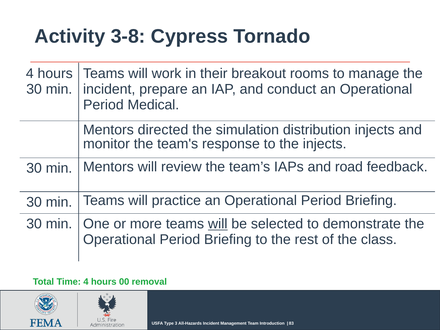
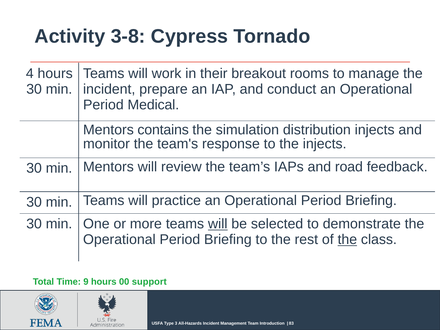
directed: directed -> contains (163, 130)
the underline: none -> present (347, 240)
Time 4: 4 -> 9 (86, 282)
removal: removal -> support (149, 282)
